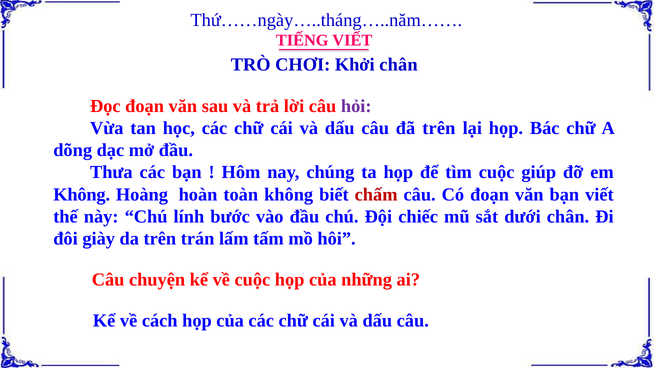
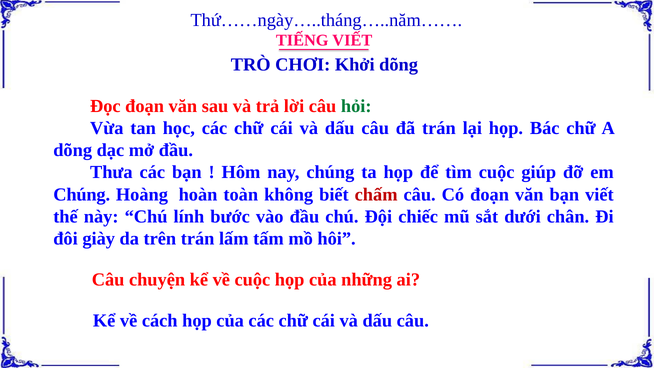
Khởi chân: chân -> dõng (399, 65)
hỏi colour: purple -> green (356, 106)
đã trên: trên -> trán (439, 128)
Không: Không -> Chúng (82, 194)
